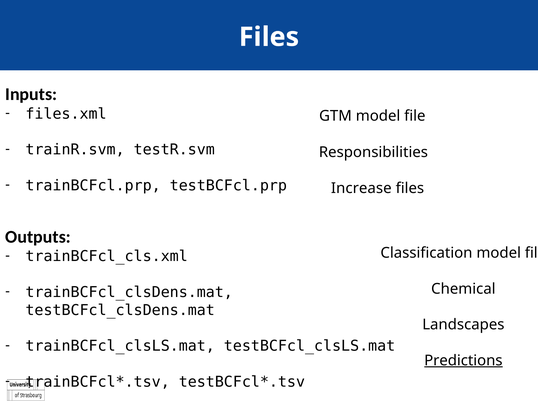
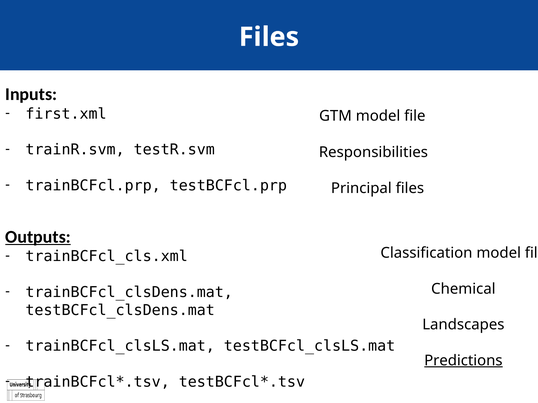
files.xml: files.xml -> first.xml (66, 114)
Increase: Increase -> Principal (361, 189)
Outputs underline: none -> present (38, 237)
